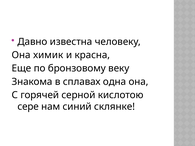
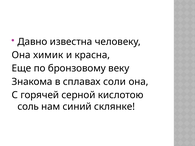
одна: одна -> соли (114, 82)
сере: сере -> соль (28, 107)
